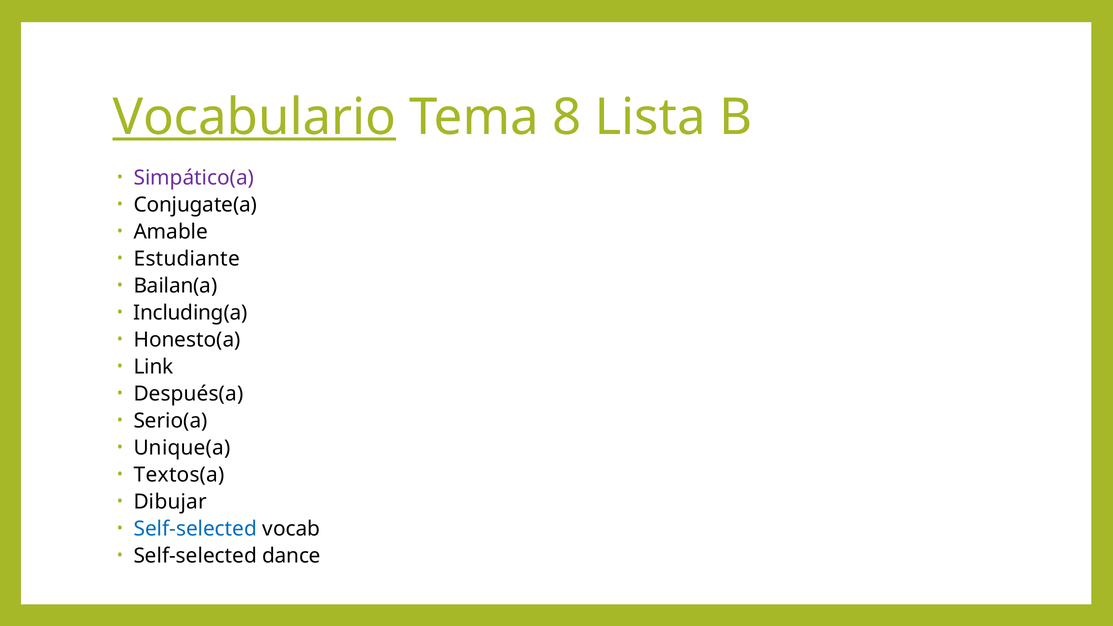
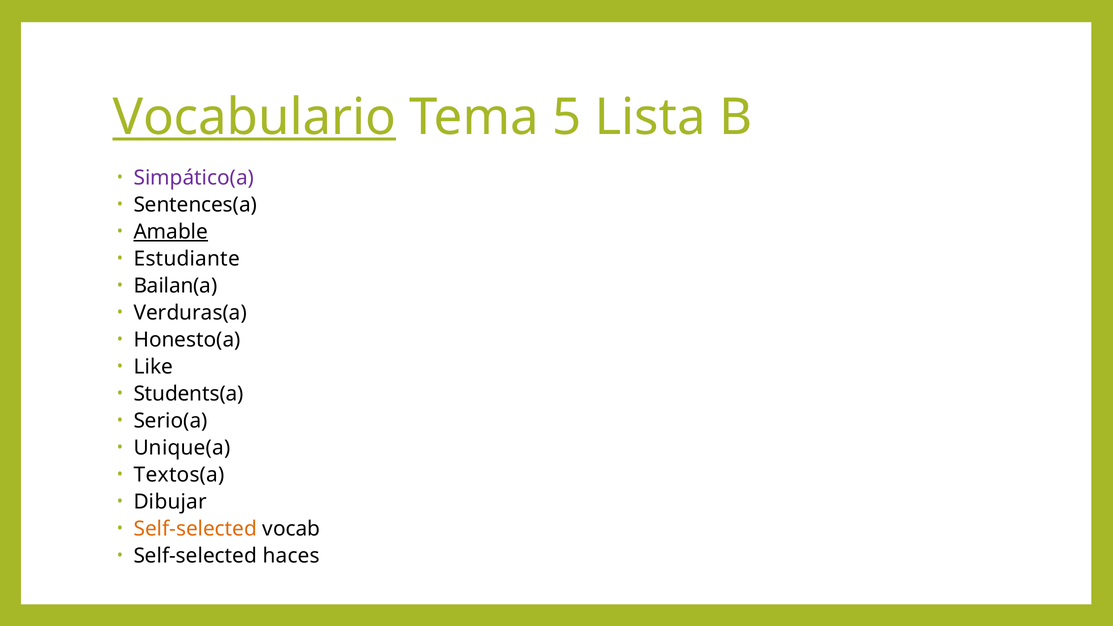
8: 8 -> 5 (567, 117)
Conjugate(a: Conjugate(a -> Sentences(a (195, 205)
Amable underline: none -> present (171, 232)
Including(a: Including(a -> Verduras(a (190, 313)
Link: Link -> Like (153, 367)
Después(a: Después(a -> Students(a (189, 394)
Self-selected colour: blue -> orange (195, 529)
dance: dance -> haces (291, 556)
